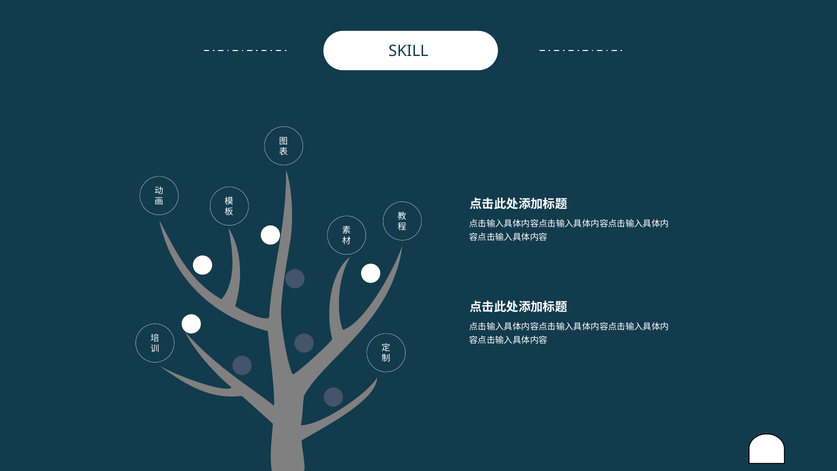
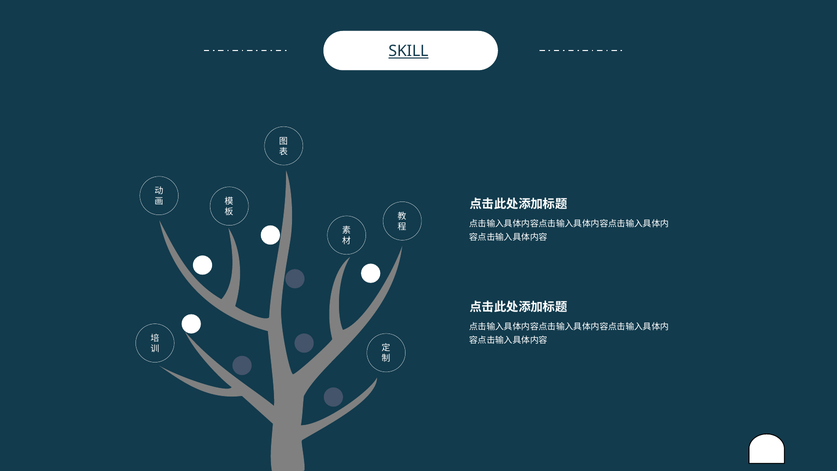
SKILL underline: none -> present (408, 51)
